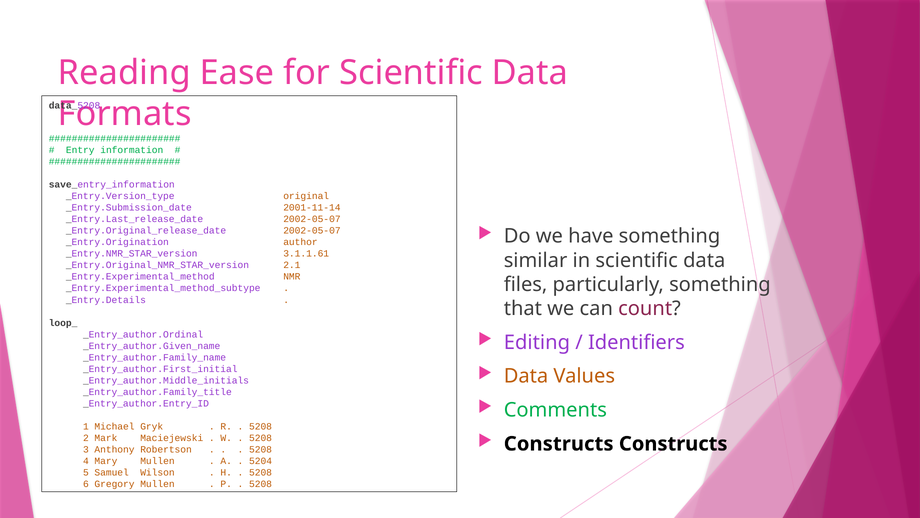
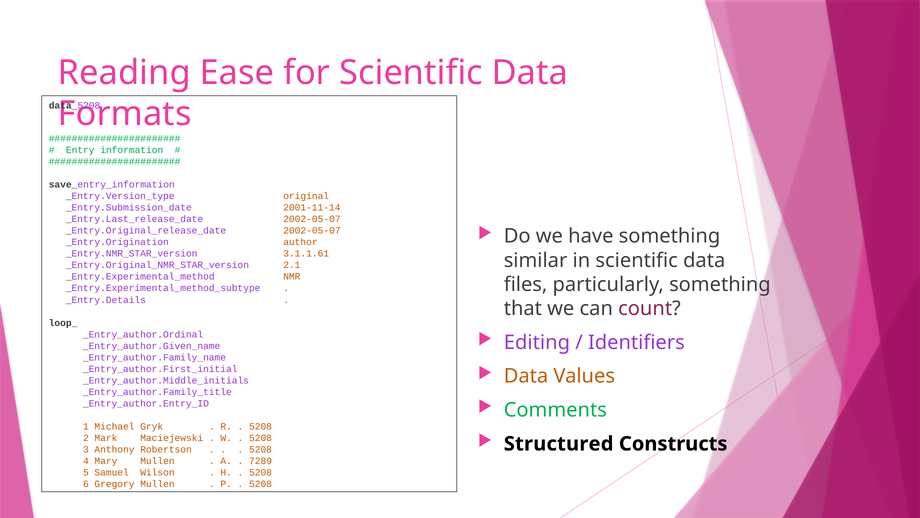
Constructs: Constructs -> Structured (559, 443)
5204: 5204 -> 7289 (261, 461)
